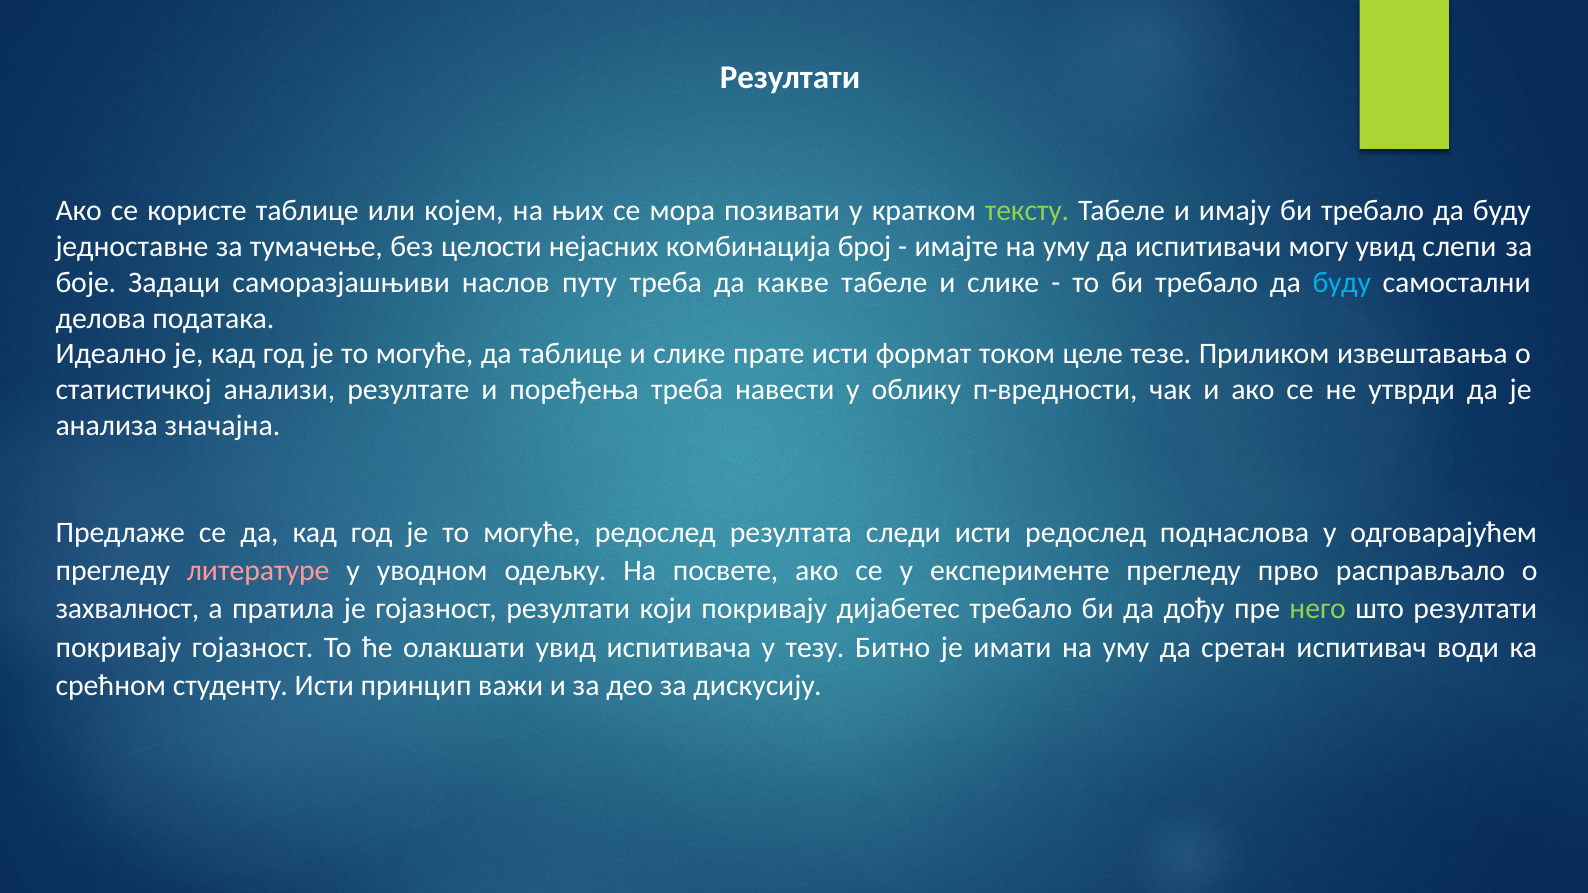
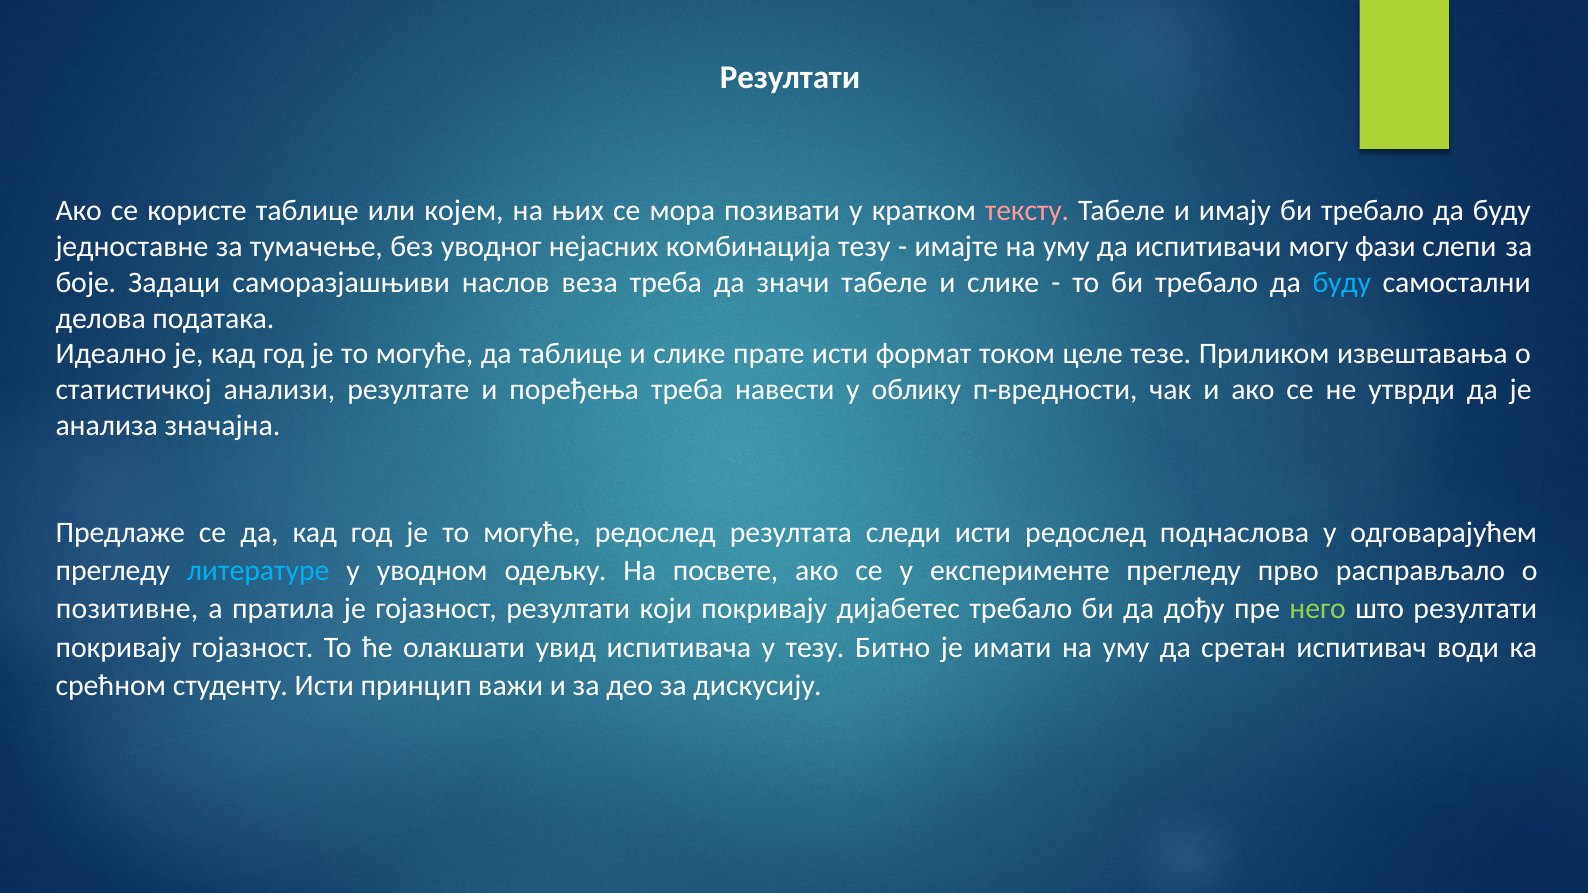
тексту colour: light green -> pink (1027, 211)
целости: целости -> уводног (491, 247)
комбинација број: број -> тезу (864, 247)
могу увид: увид -> фази (1385, 247)
путу: путу -> веза (590, 283)
какве: какве -> значи (793, 283)
литературе colour: pink -> light blue (258, 571)
захвалност: захвалност -> позитивне (127, 609)
